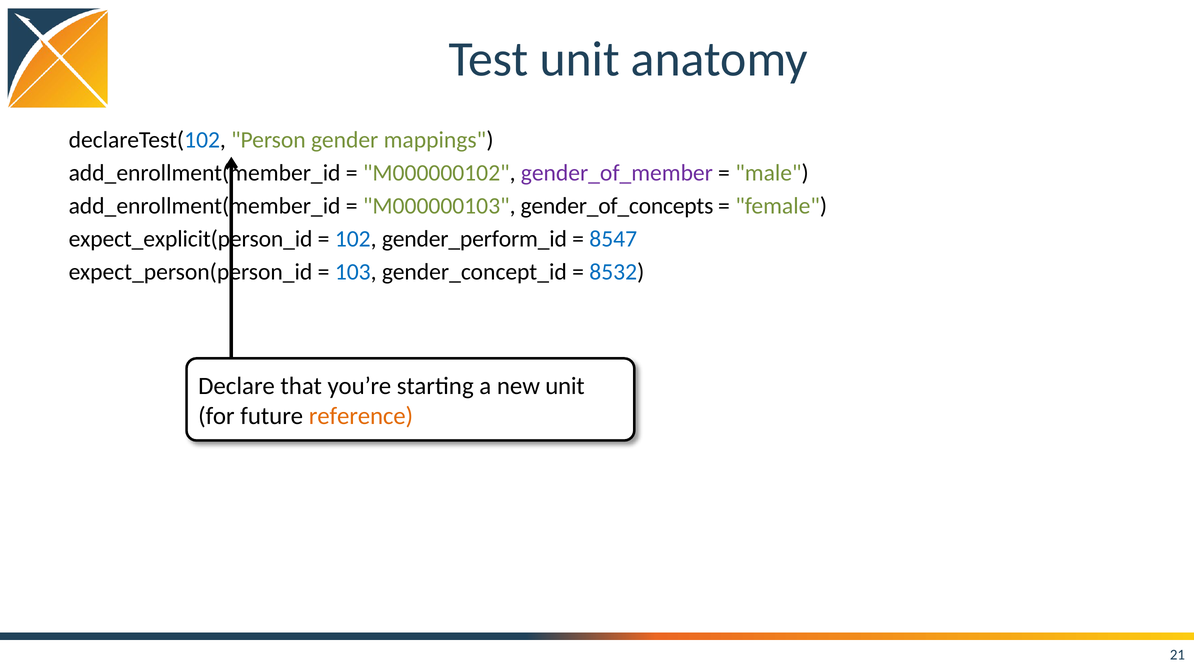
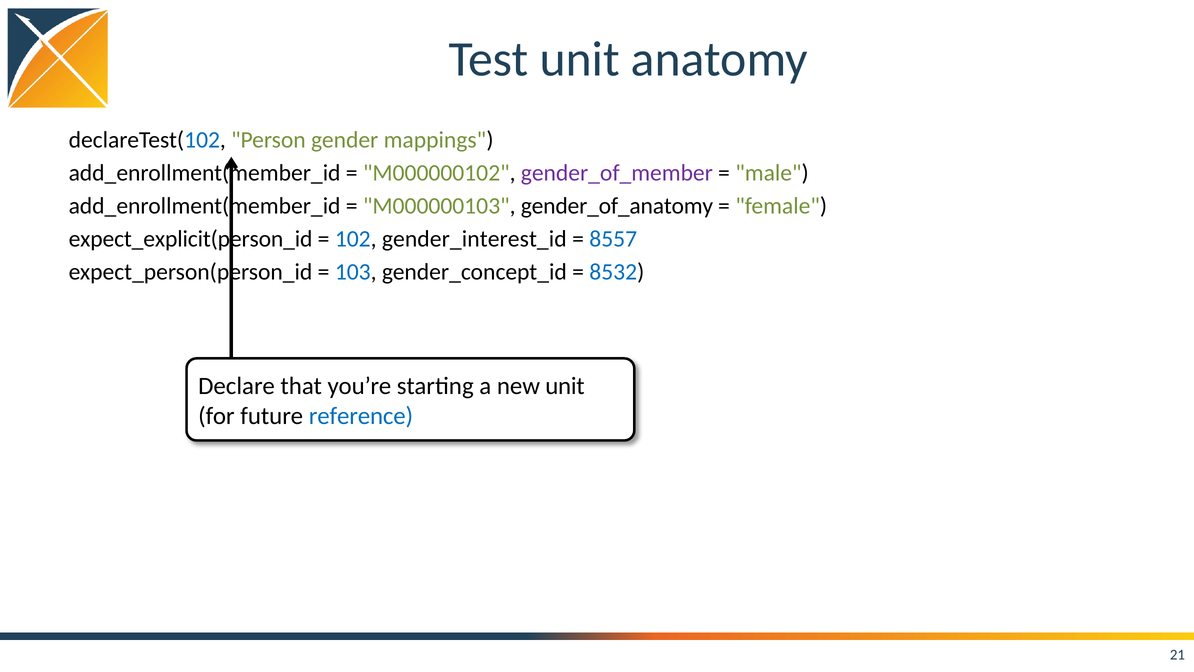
gender_of_concepts: gender_of_concepts -> gender_of_anatomy (617, 206)
gender_perform_id: gender_perform_id -> gender_interest_id (474, 239)
8547: 8547 -> 8557 (613, 239)
reference colour: orange -> blue (361, 416)
